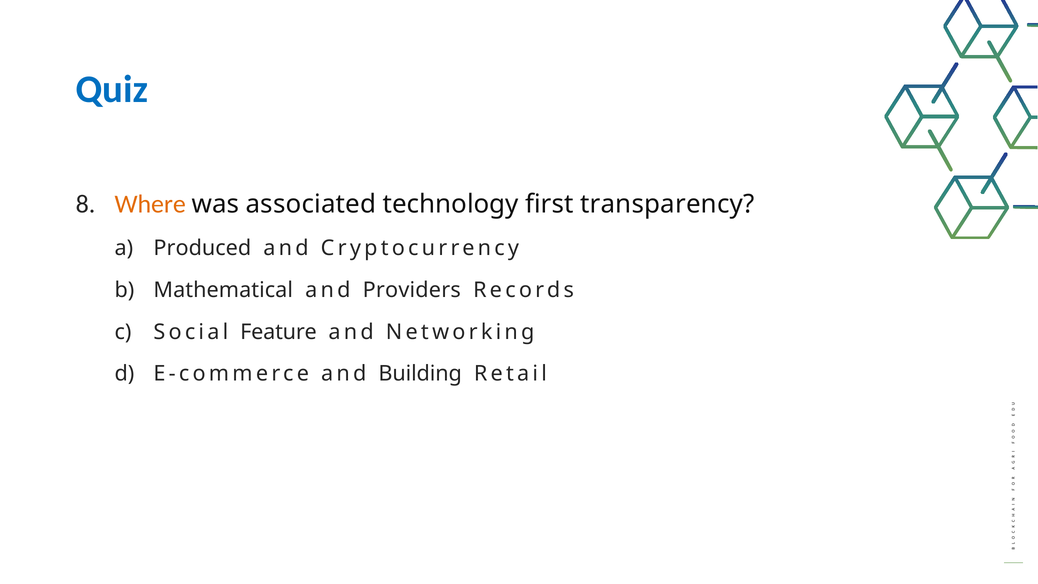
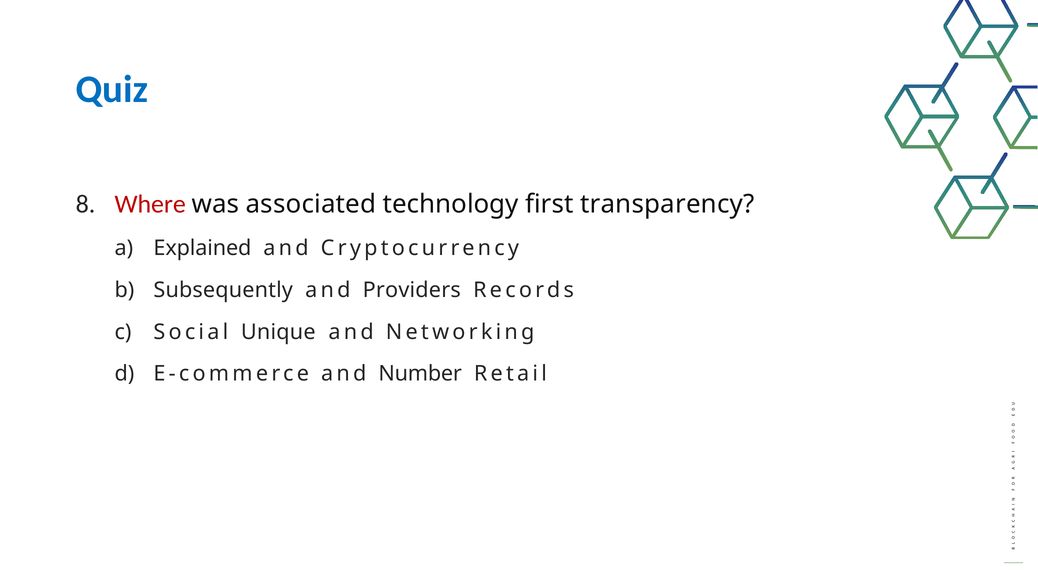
Where colour: orange -> red (150, 204)
Produced: Produced -> Explained (202, 248)
Mathematical: Mathematical -> Subsequently (223, 290)
Feature: Feature -> Unique (278, 332)
Building: Building -> Number (420, 374)
